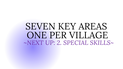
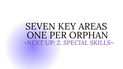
VILLAGE: VILLAGE -> ORPHAN (89, 35)
